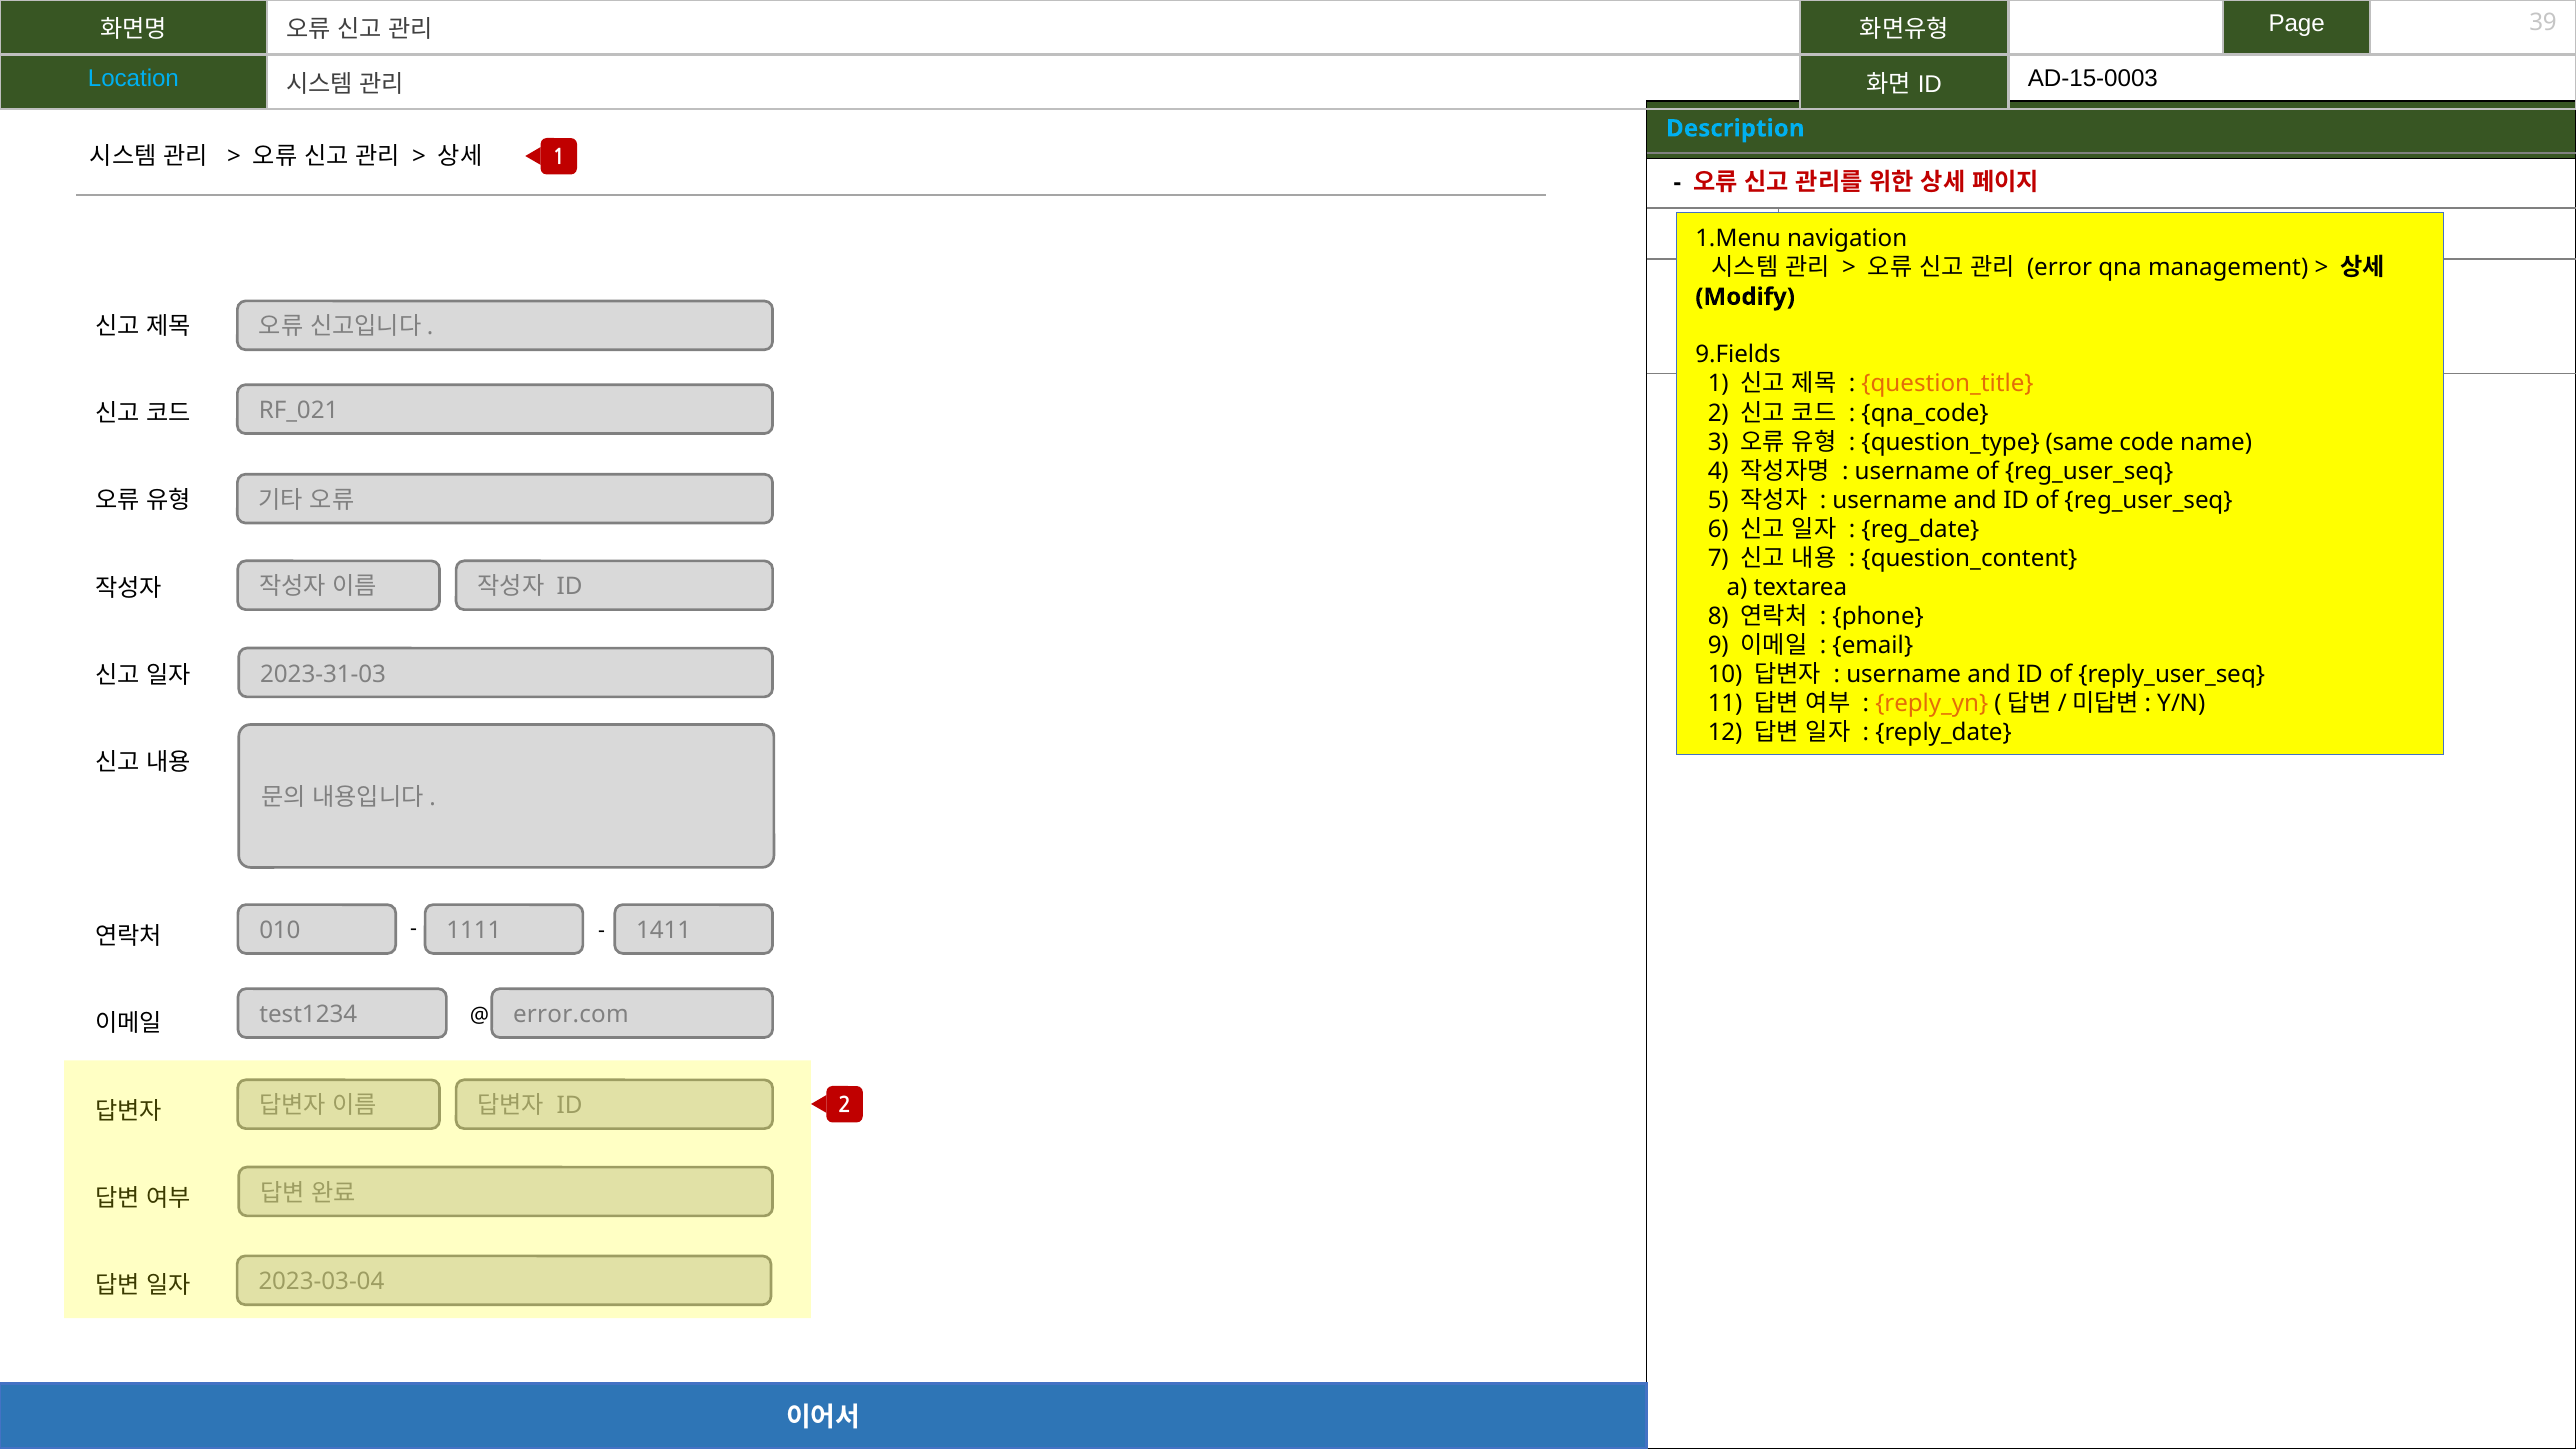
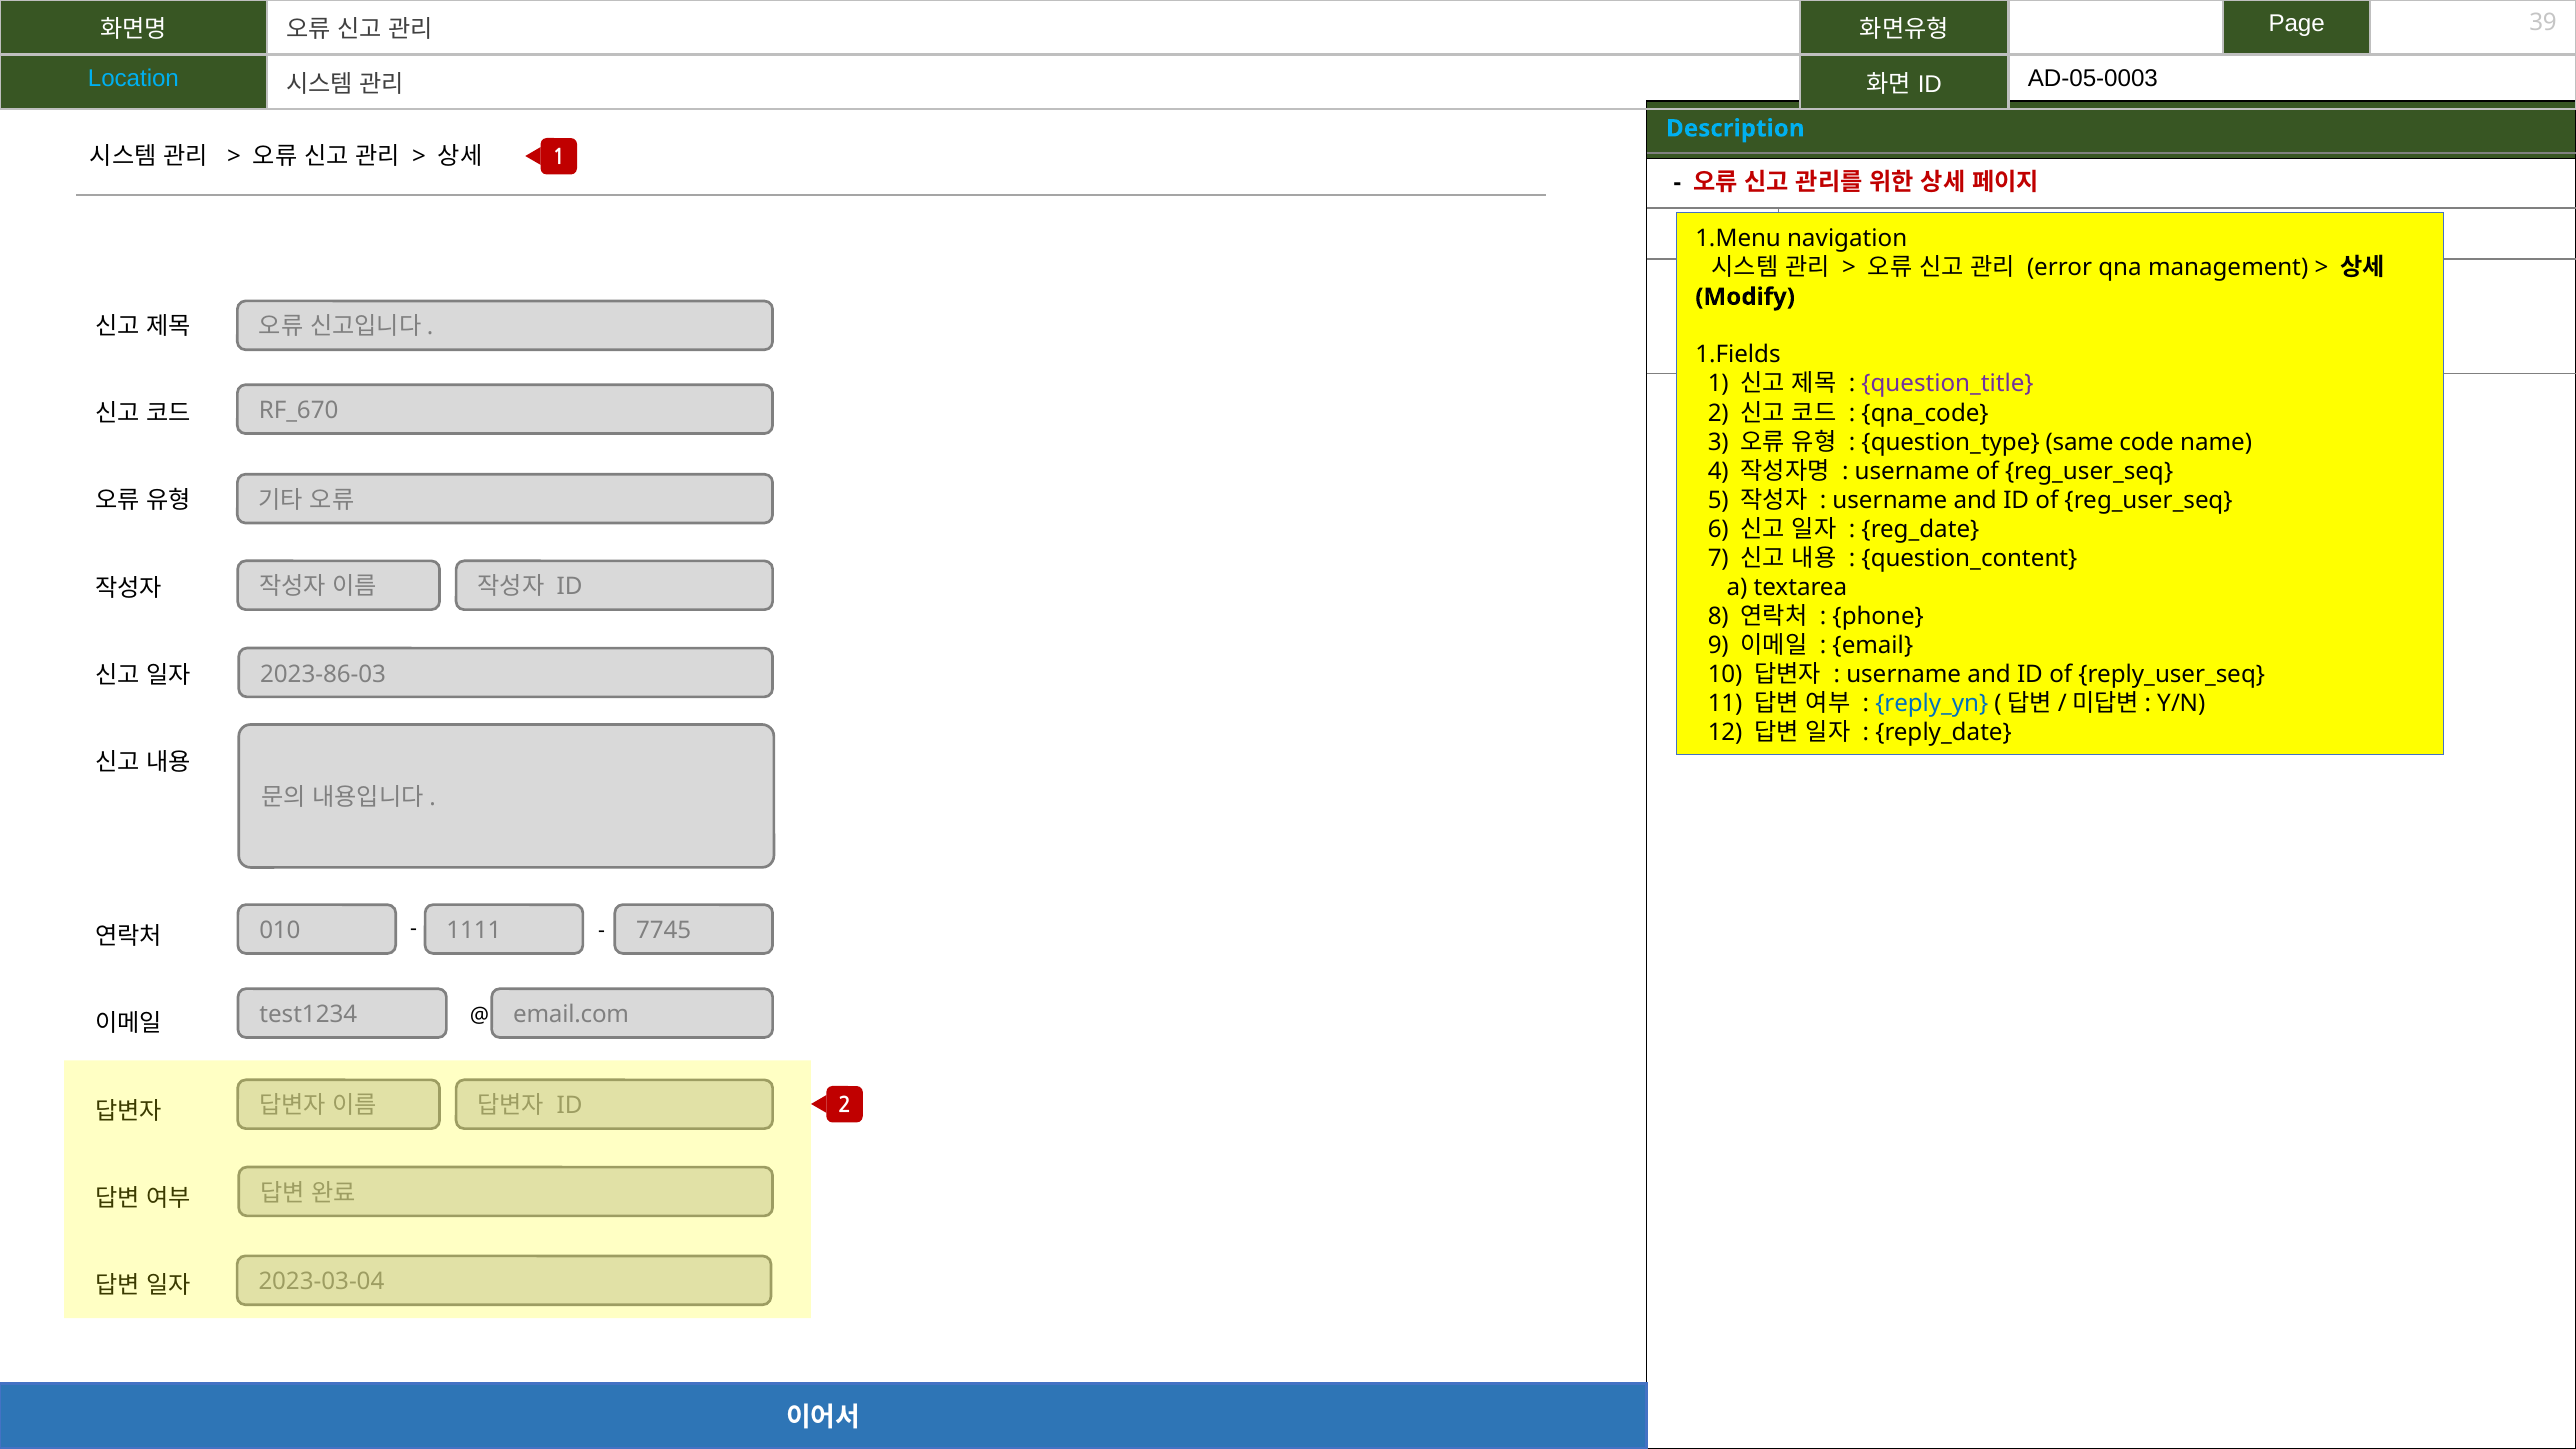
AD-15-0003: AD-15-0003 -> AD-05-0003 (2093, 78)
9.Fields: 9.Fields -> 1.Fields (1738, 355)
question_title colour: orange -> purple (1948, 384)
RF_021: RF_021 -> RF_670 (299, 411)
2023-31-03: 2023-31-03 -> 2023-86-03 (323, 674)
reply_yn colour: orange -> blue (1932, 704)
1411: 1411 -> 7745 (664, 931)
error.com: error.com -> email.com (571, 1015)
